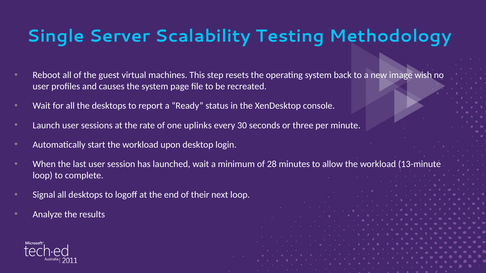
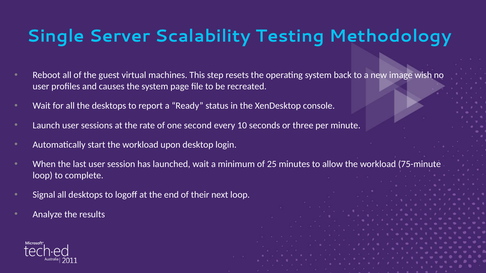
uplinks: uplinks -> second (198, 125)
30: 30 -> 10 (242, 125)
28: 28 -> 25 (272, 164)
13-minute: 13-minute -> 75-minute (420, 164)
